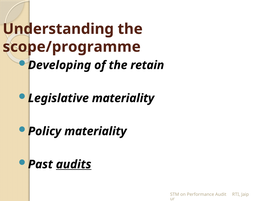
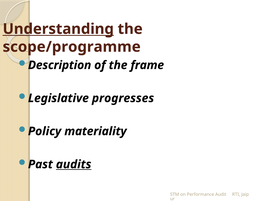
Understanding underline: none -> present (58, 29)
Developing: Developing -> Description (60, 65)
retain: retain -> frame (147, 65)
Legislative materiality: materiality -> progresses (123, 98)
